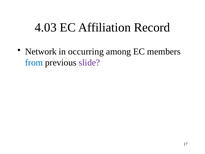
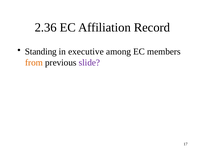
4.03: 4.03 -> 2.36 (46, 27)
Network: Network -> Standing (41, 52)
occurring: occurring -> executive (86, 52)
from colour: blue -> orange (34, 62)
